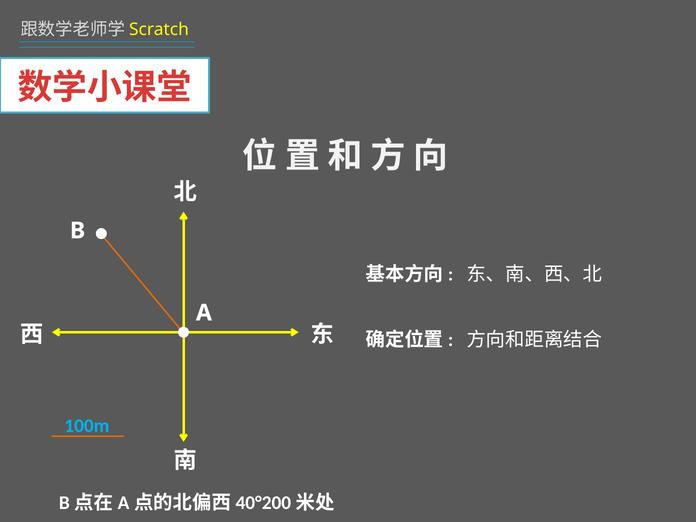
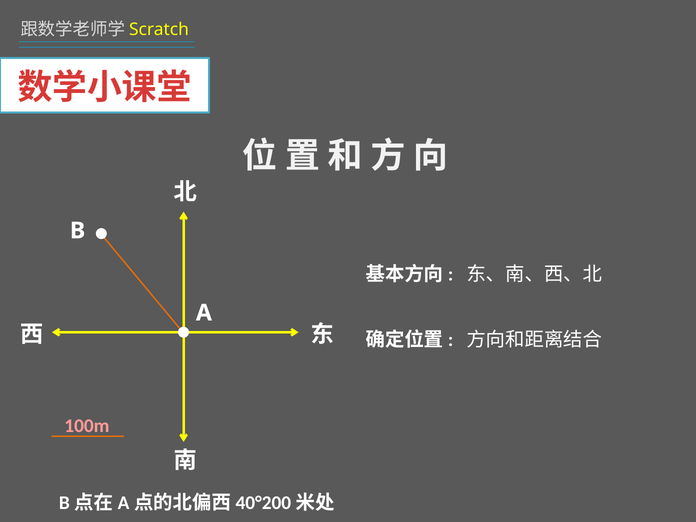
100m colour: light blue -> pink (87, 426)
